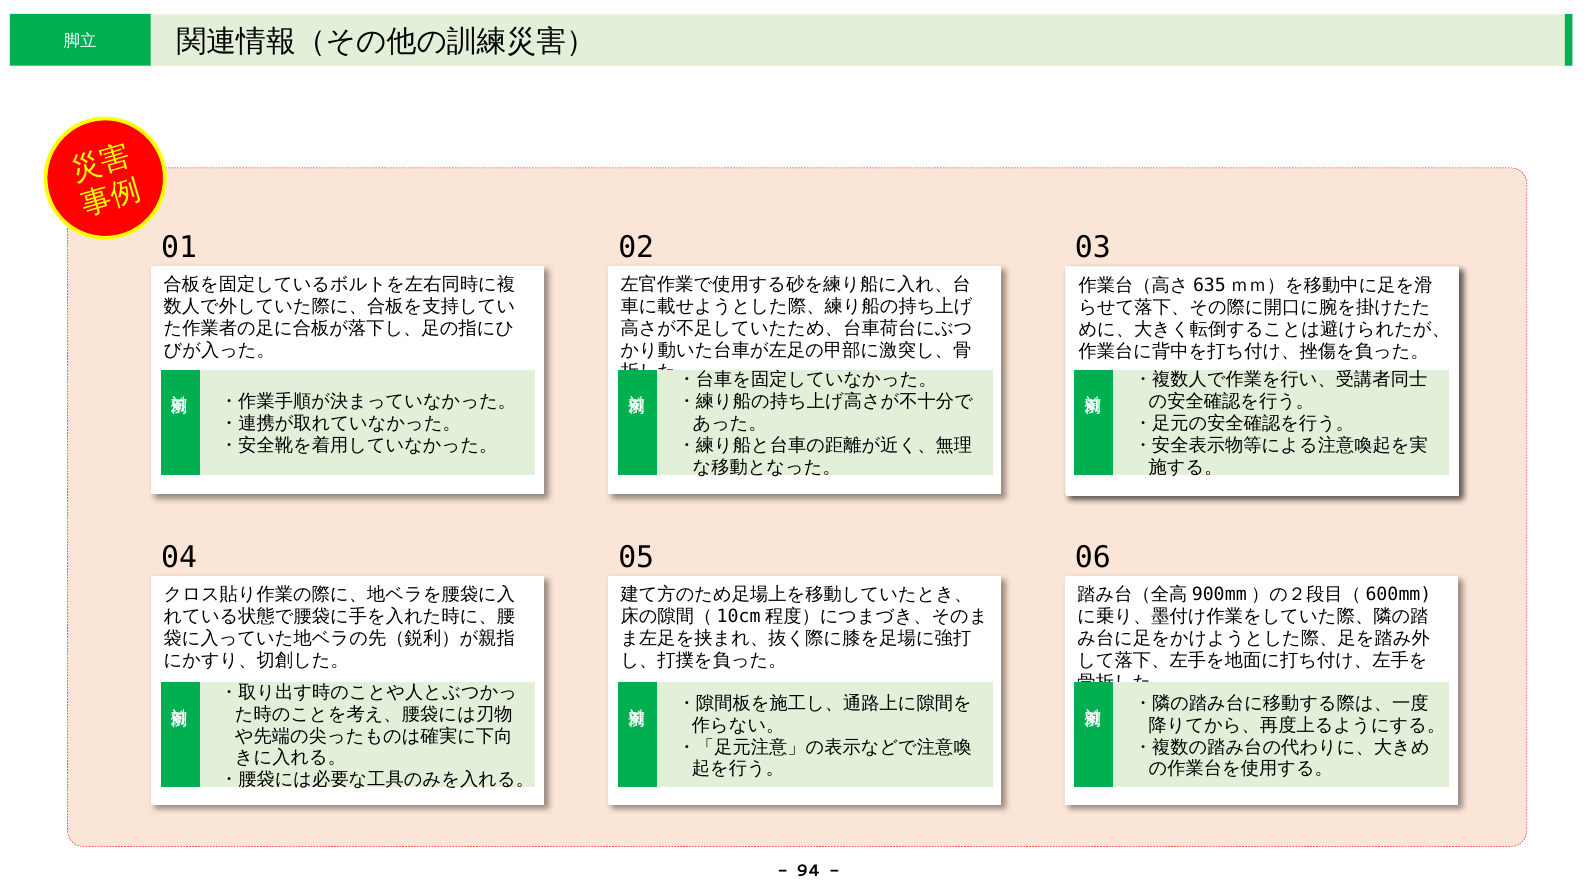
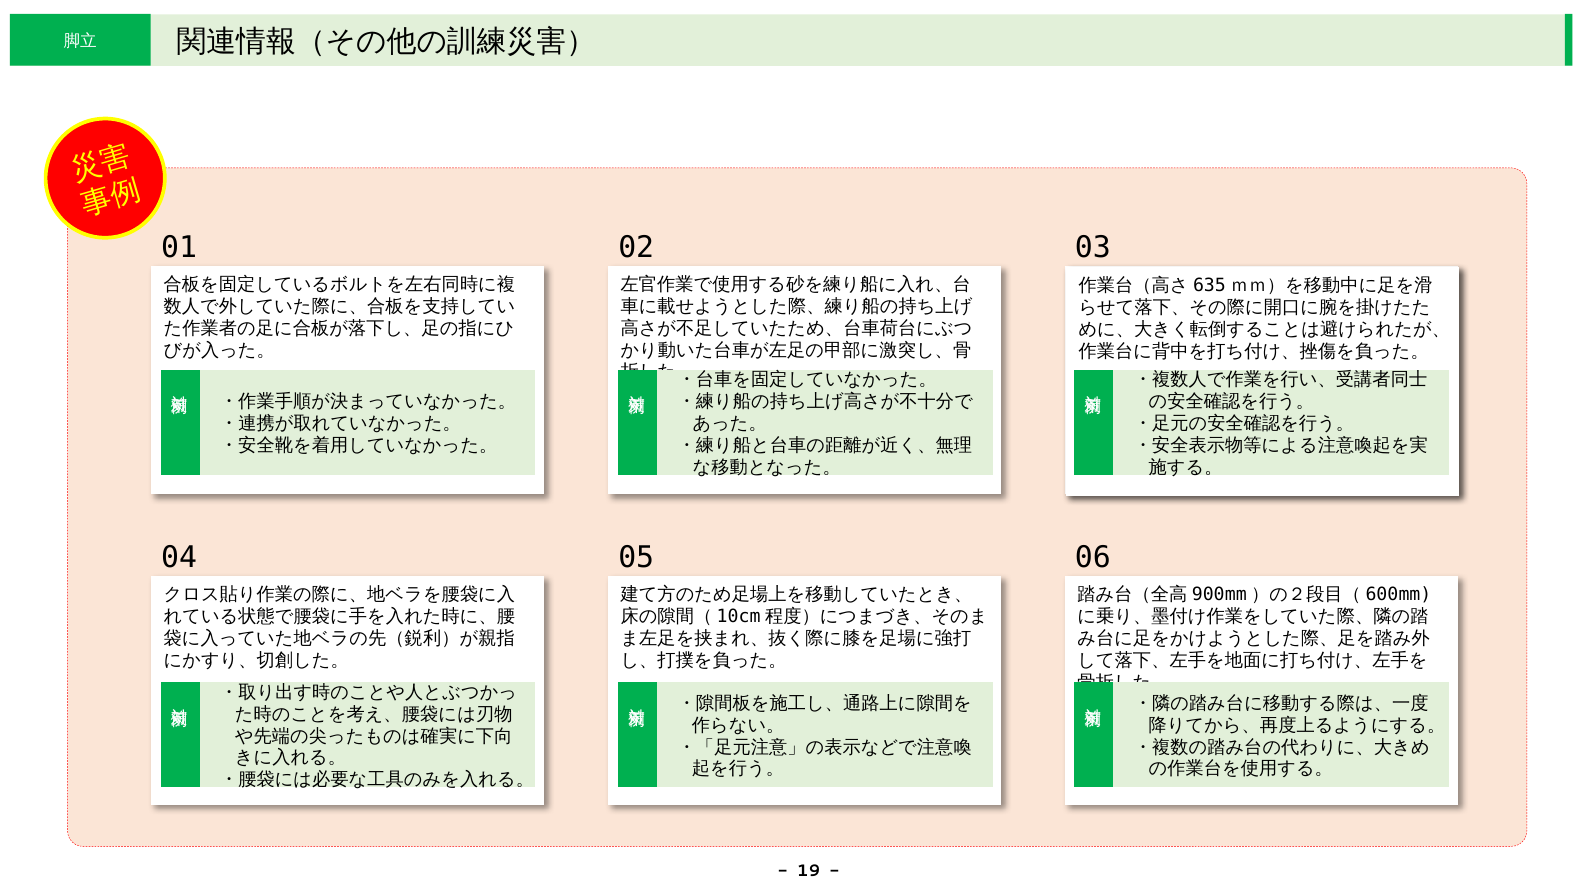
94: 94 -> 19 (808, 872)
